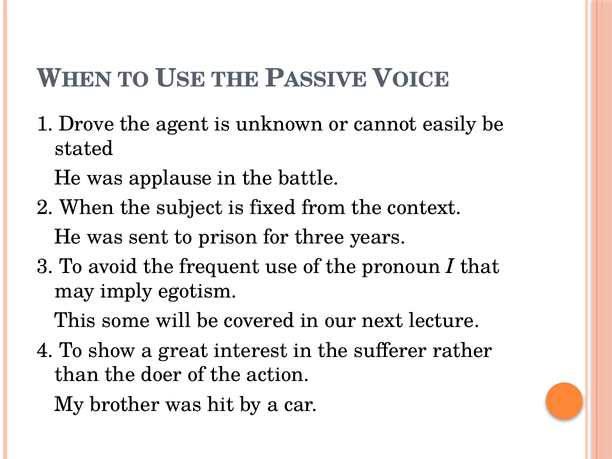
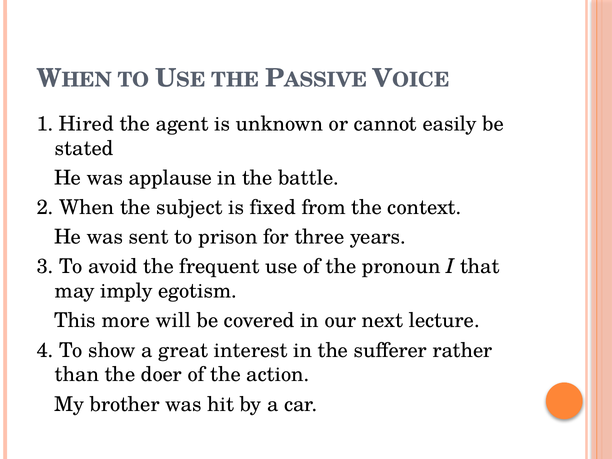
Drove: Drove -> Hired (86, 124)
some: some -> more (126, 321)
